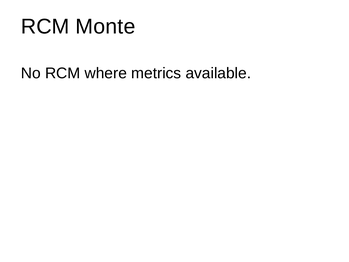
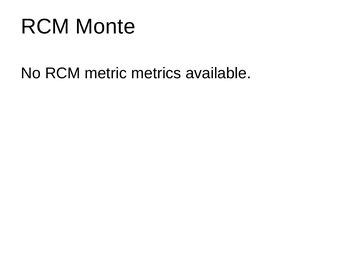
where: where -> metric (106, 73)
